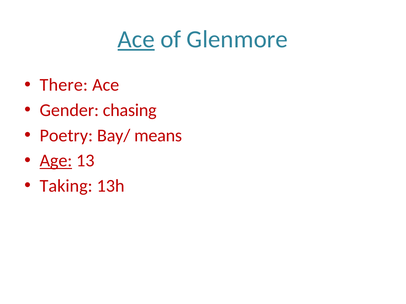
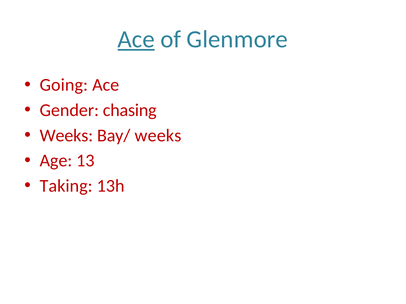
There: There -> Going (64, 85)
Poetry: Poetry -> Weeks (66, 136)
Bay/ means: means -> weeks (158, 136)
Age underline: present -> none (56, 161)
